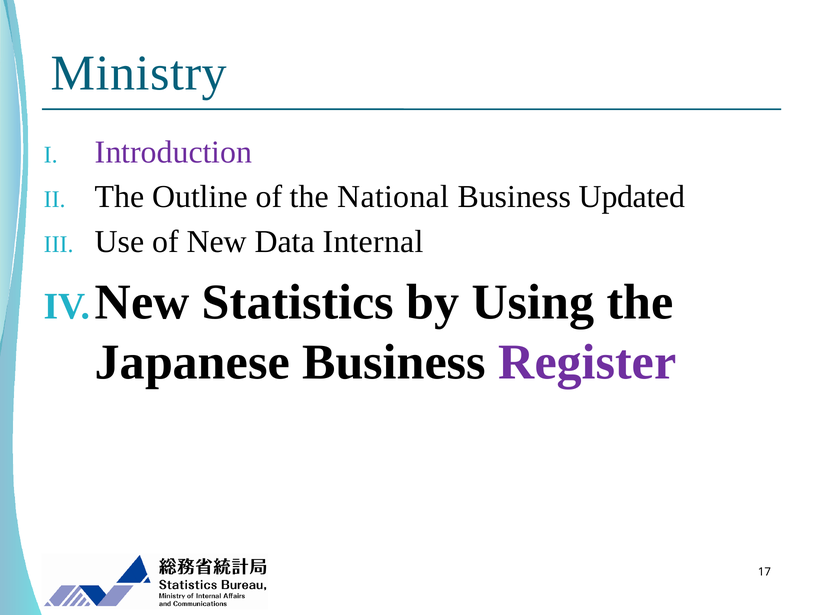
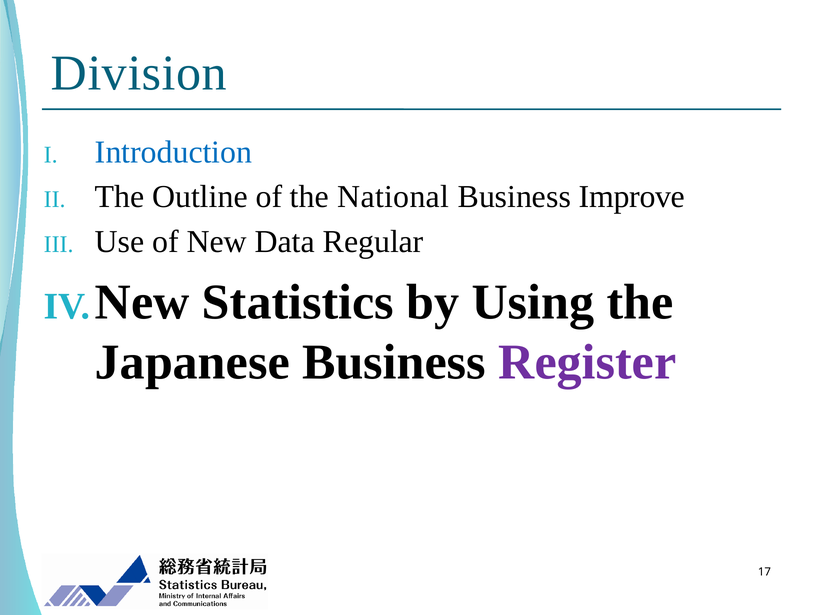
Ministry: Ministry -> Division (139, 73)
Introduction colour: purple -> blue (174, 152)
Updated: Updated -> Improve (632, 197)
Internal: Internal -> Regular (373, 242)
